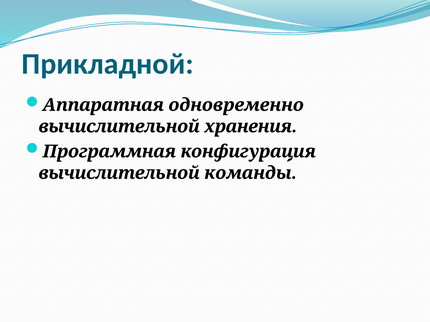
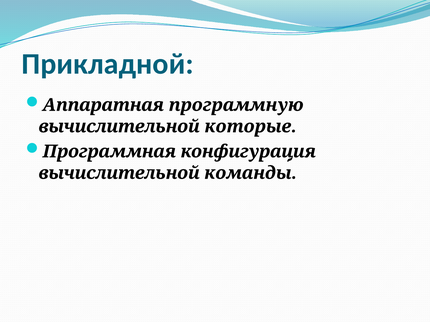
одновременно: одновременно -> программную (236, 105)
хранения: хранения -> которые (251, 127)
